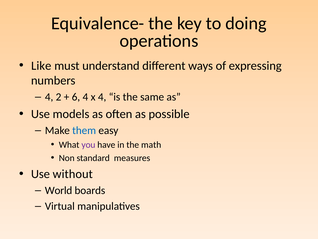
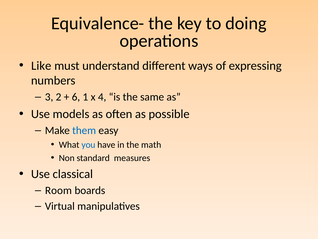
4: 4 -> 3 (49, 97)
6 4: 4 -> 1 (85, 97)
you colour: purple -> blue (88, 144)
without: without -> classical (73, 174)
World: World -> Room (58, 190)
